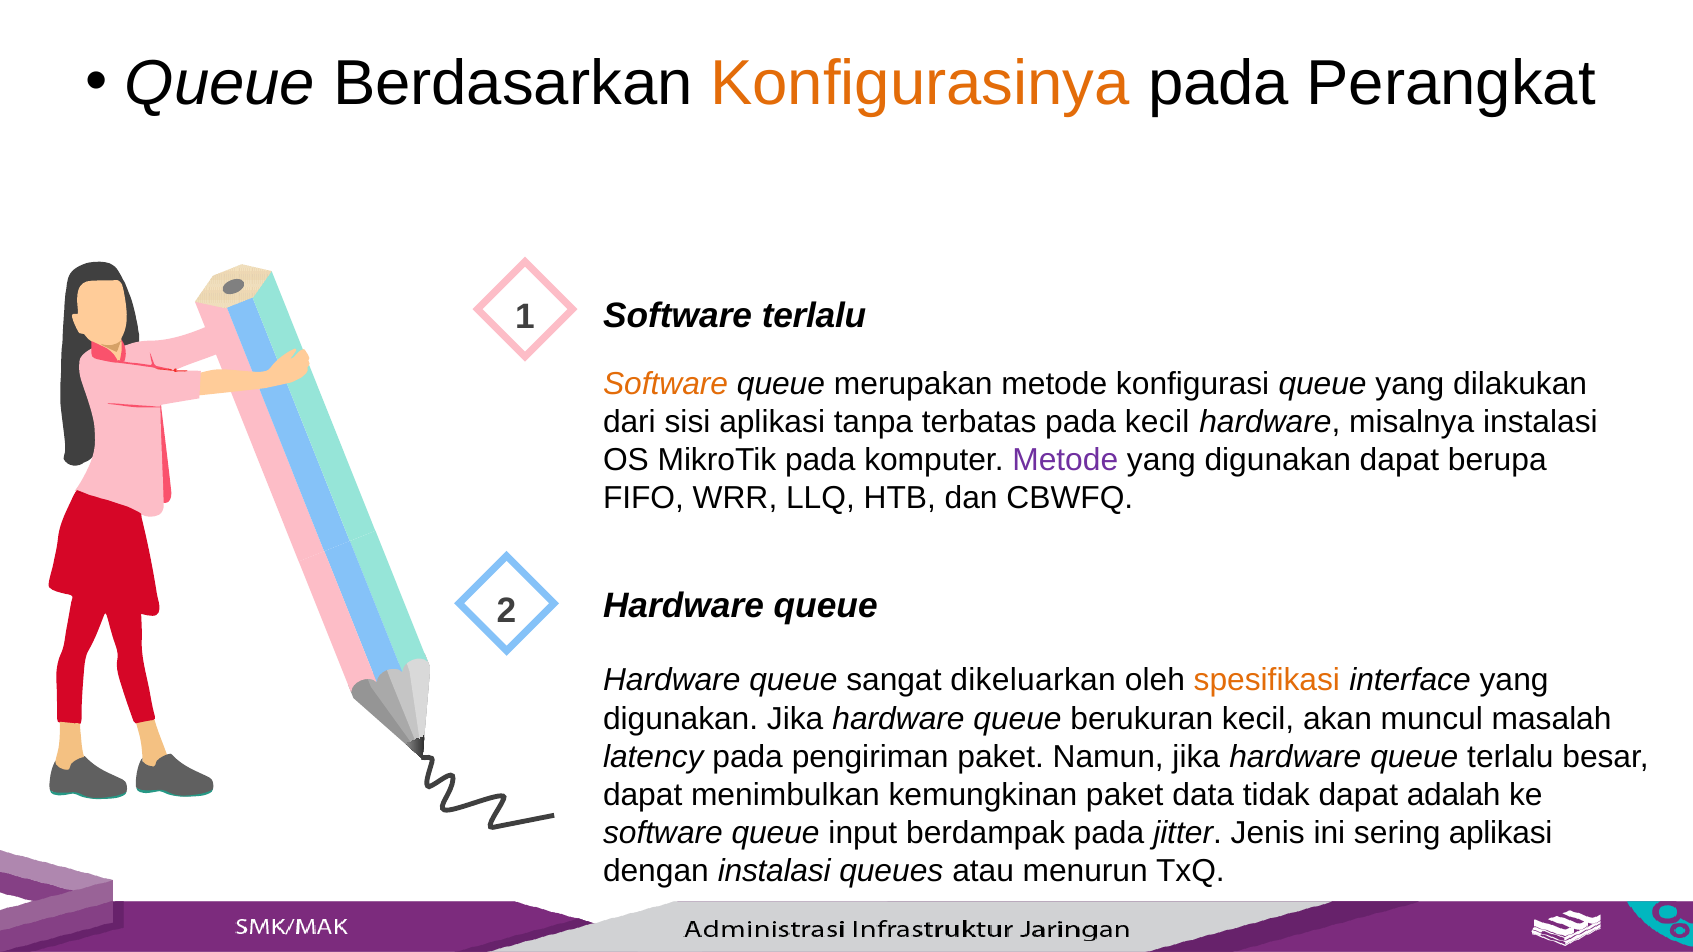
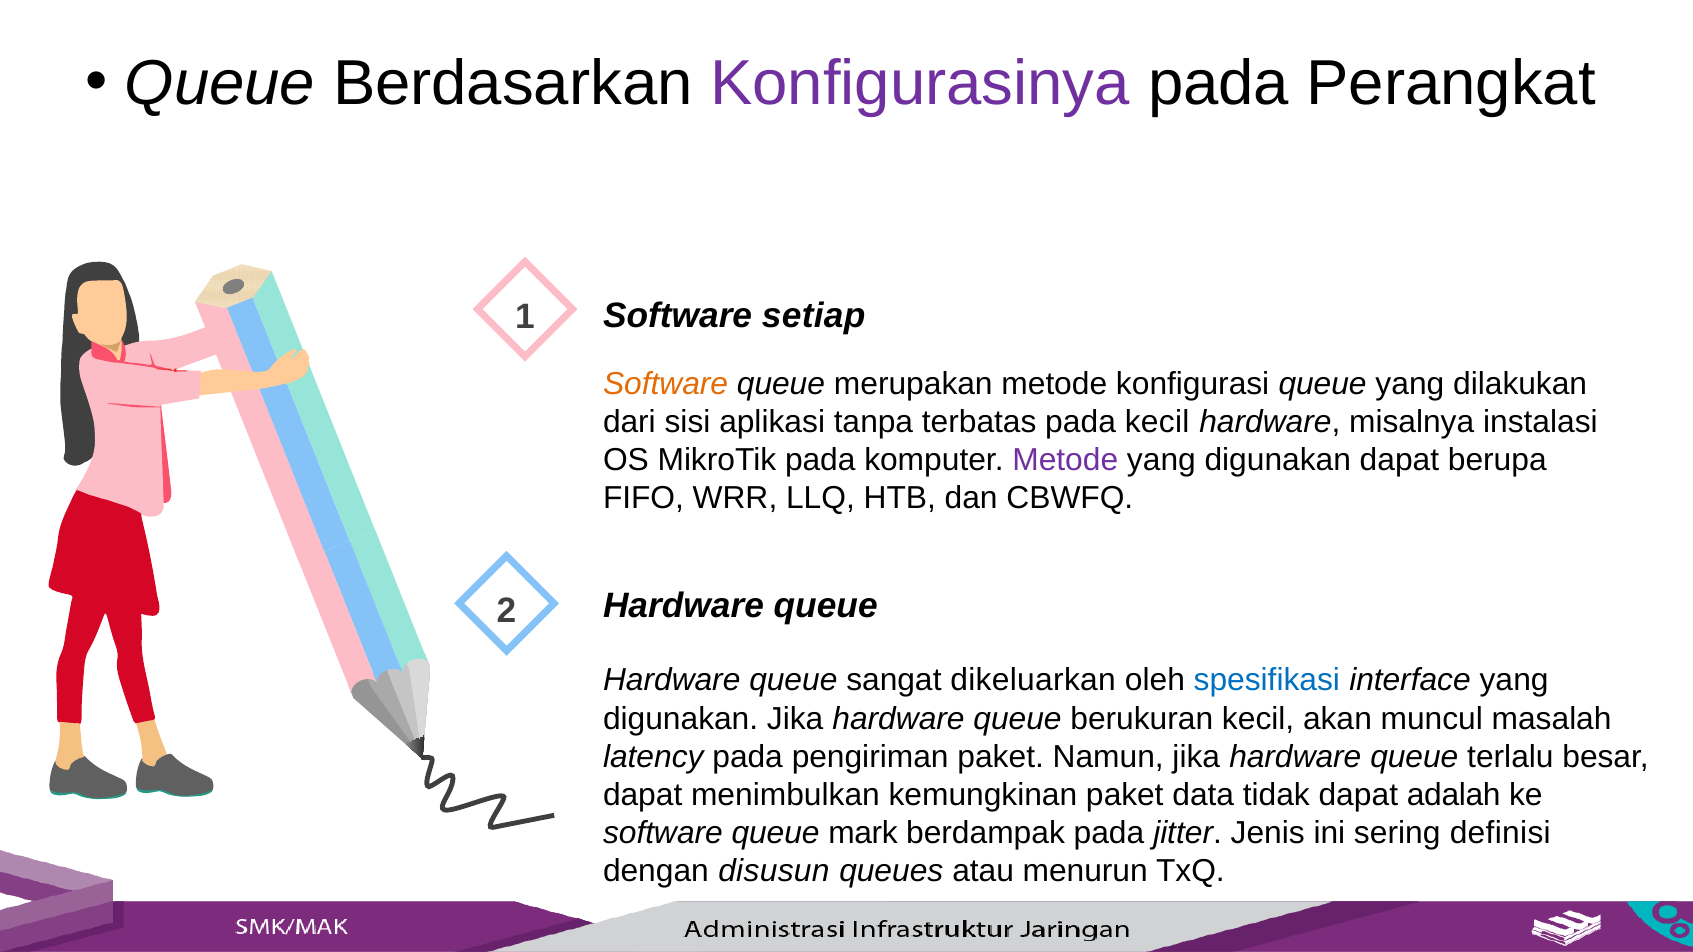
Konfigurasinya colour: orange -> purple (920, 84)
Software terlalu: terlalu -> setiap (814, 316)
spesifikasi colour: orange -> blue (1267, 681)
input: input -> mark (863, 833)
sering aplikasi: aplikasi -> definisi (1500, 833)
dengan instalasi: instalasi -> disusun (774, 871)
